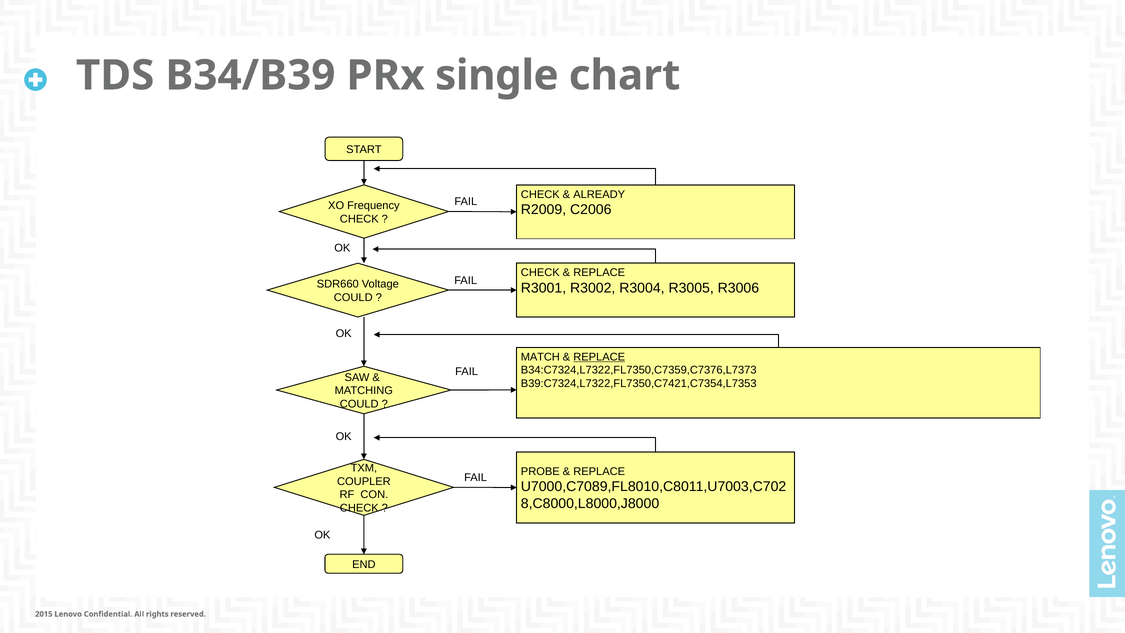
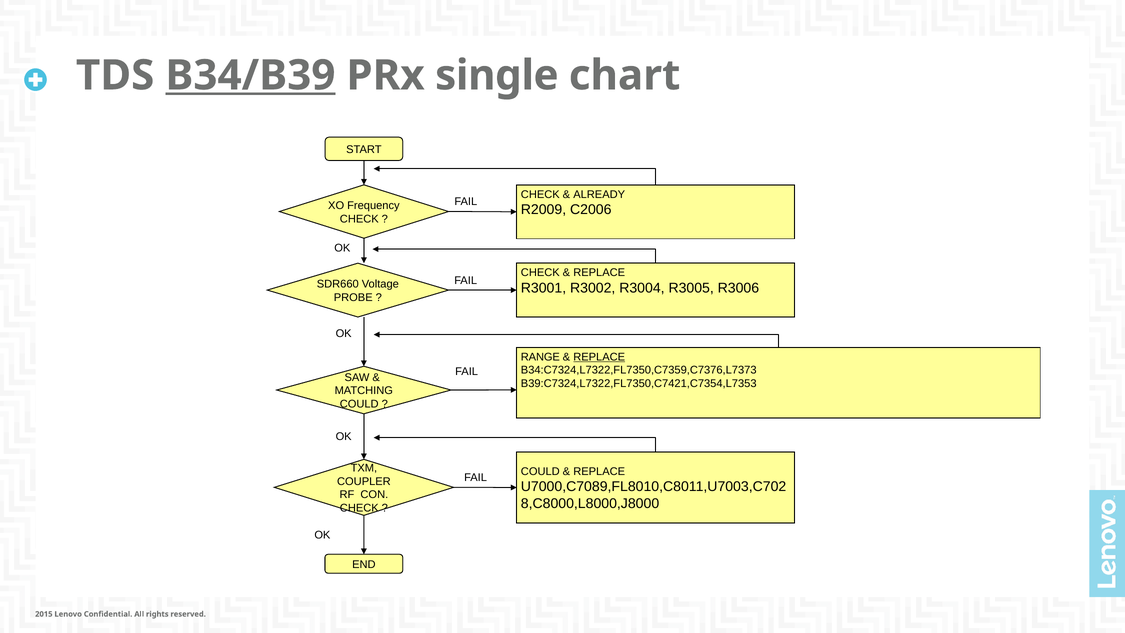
B34/B39 underline: none -> present (250, 75)
COULD: COULD -> PROBE (353, 297)
MATCH: MATCH -> RANGE (540, 357)
PROBE: PROBE -> COULD (540, 471)
